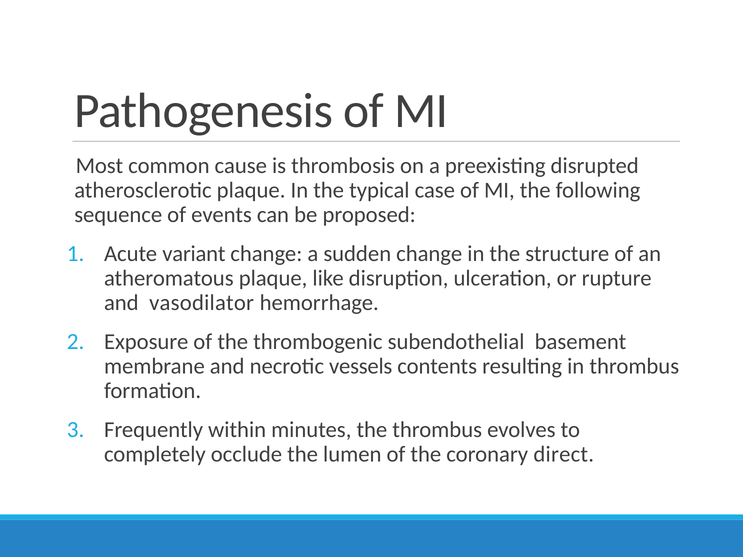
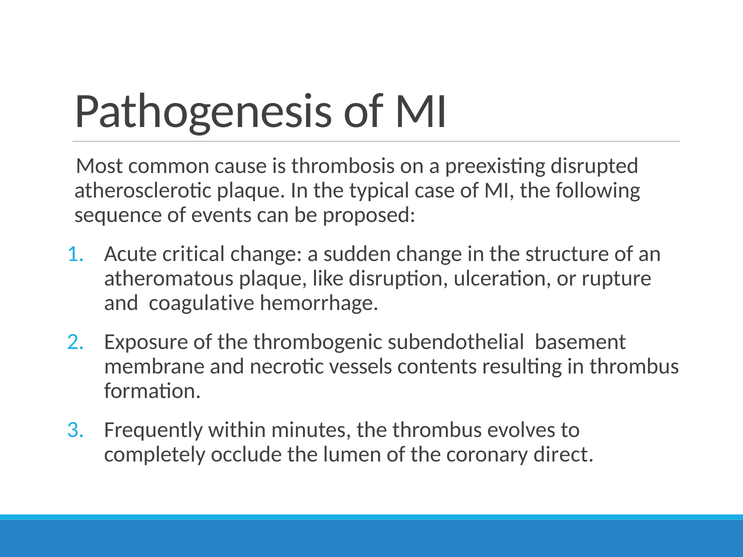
variant: variant -> critical (194, 254)
vasodilator: vasodilator -> coagulative (202, 303)
